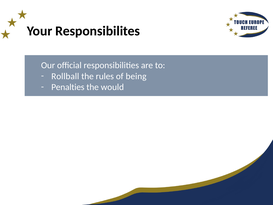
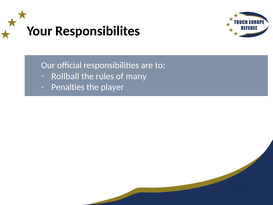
being: being -> many (136, 76)
would: would -> player (112, 87)
